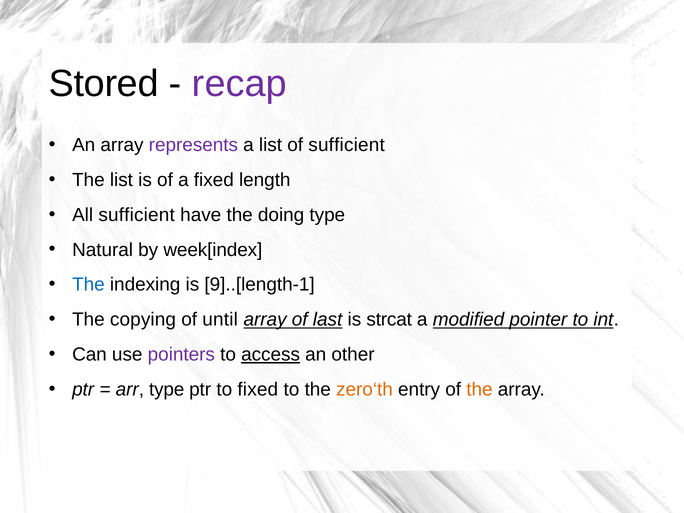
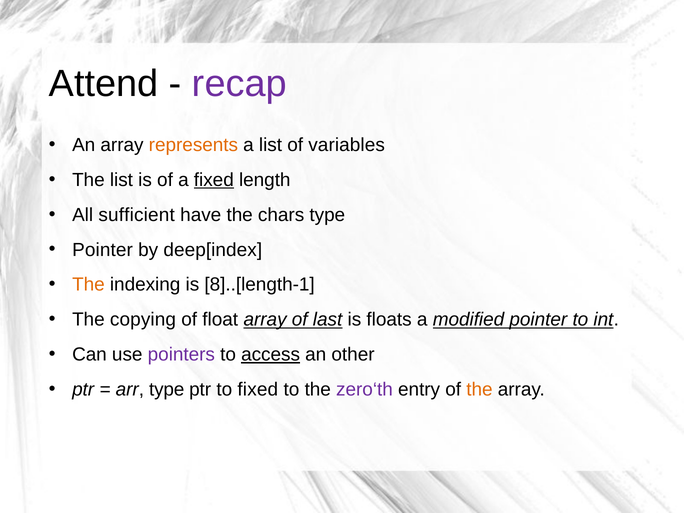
Stored: Stored -> Attend (104, 84)
represents colour: purple -> orange (193, 145)
of sufficient: sufficient -> variables (347, 145)
fixed underline: none -> present (214, 180)
doing: doing -> chars (281, 215)
Natural: Natural -> Pointer (103, 250)
week[index: week[index -> deep[index (213, 250)
The colour: blue -> orange (88, 285)
9]..[length-1: 9]..[length-1 -> 8]..[length-1 (260, 285)
until: until -> float (220, 320)
strcat: strcat -> floats (389, 320)
zero‘th colour: orange -> purple (364, 389)
